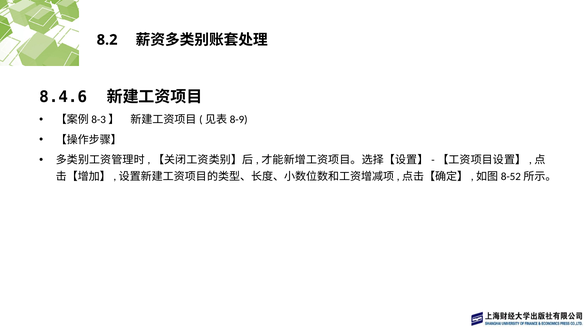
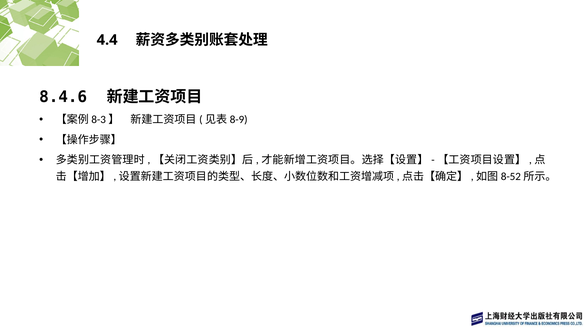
8.2: 8.2 -> 4.4 (107, 40)
